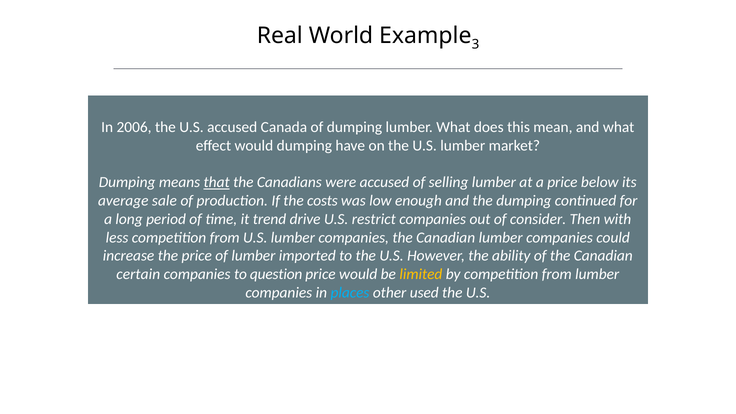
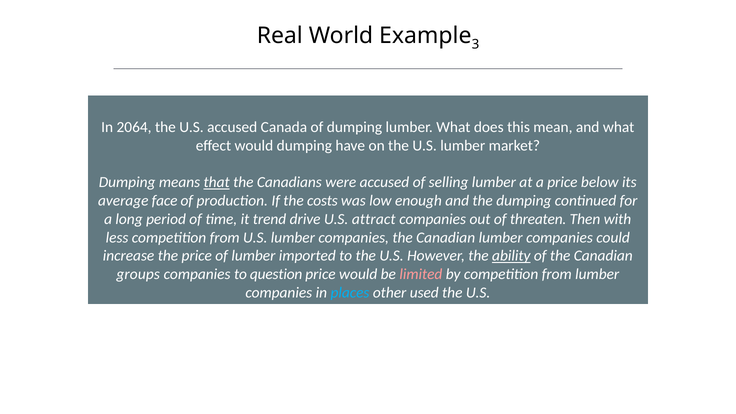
2006: 2006 -> 2064 (134, 127)
sale: sale -> face (165, 201)
restrict: restrict -> attract (374, 219)
consider: consider -> threaten (538, 219)
ability underline: none -> present (511, 256)
certain: certain -> groups (138, 274)
limited colour: yellow -> pink (421, 274)
